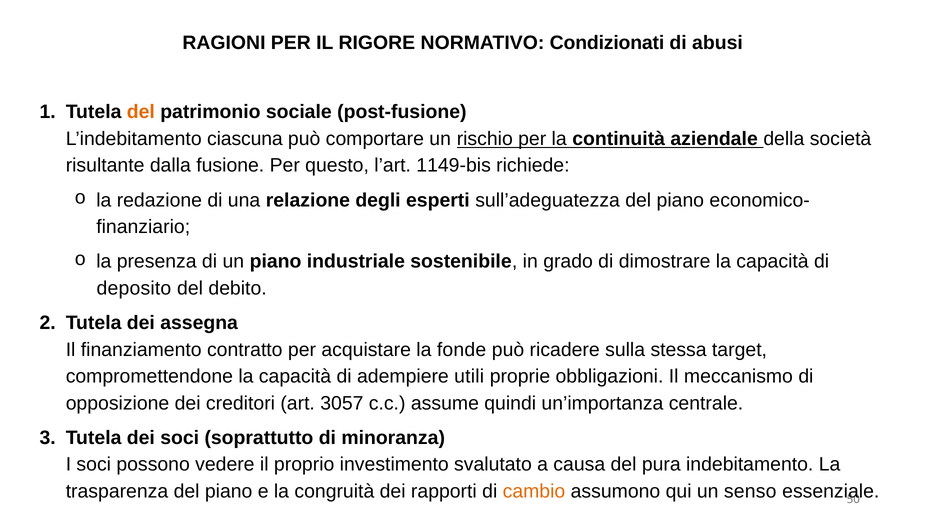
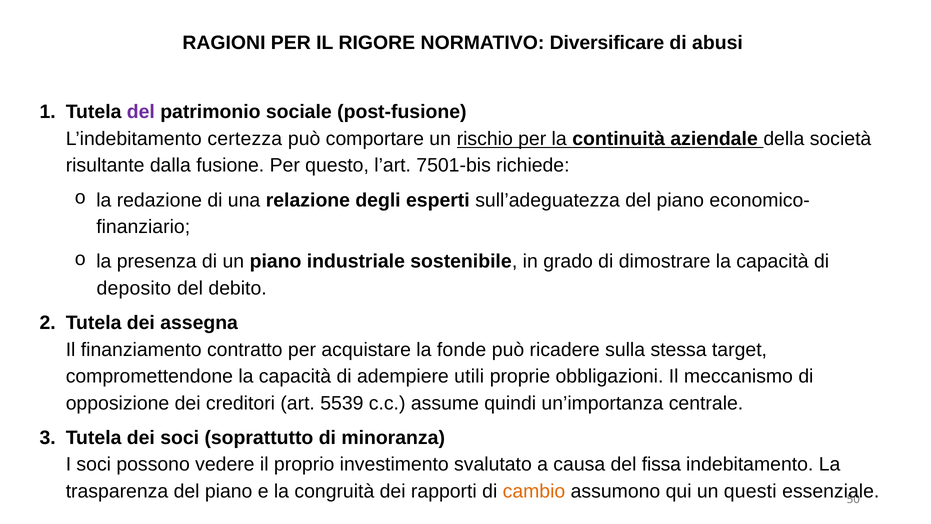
Condizionati: Condizionati -> Diversificare (607, 43)
del colour: orange -> purple (141, 112)
ciascuna: ciascuna -> certezza (245, 139)
1149-bis: 1149-bis -> 7501-bis (454, 165)
3057: 3057 -> 5539 (342, 403)
pura: pura -> fissa (661, 464)
senso: senso -> questi (750, 491)
